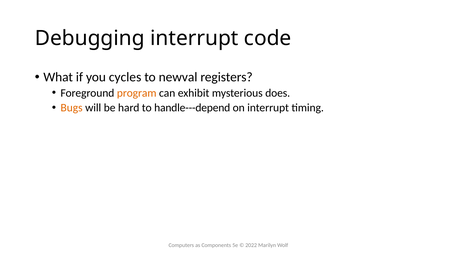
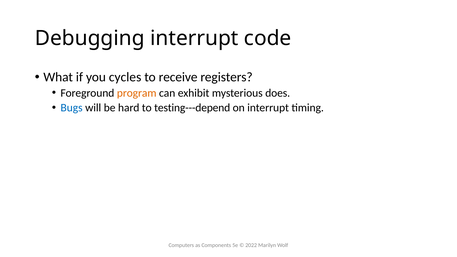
newval: newval -> receive (178, 77)
Bugs colour: orange -> blue (72, 108)
handle---depend: handle---depend -> testing---depend (192, 108)
